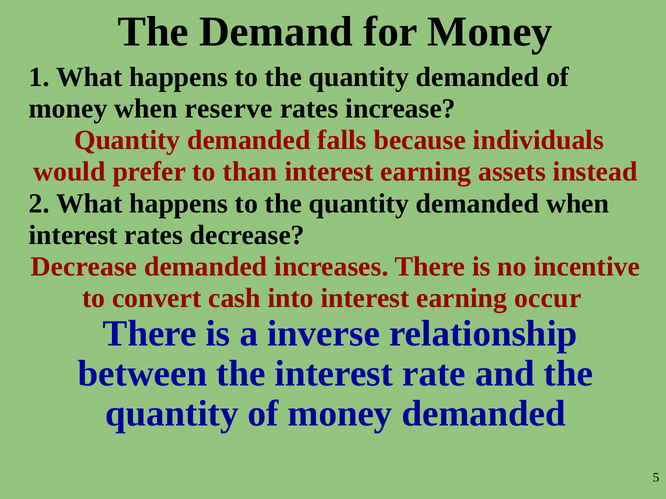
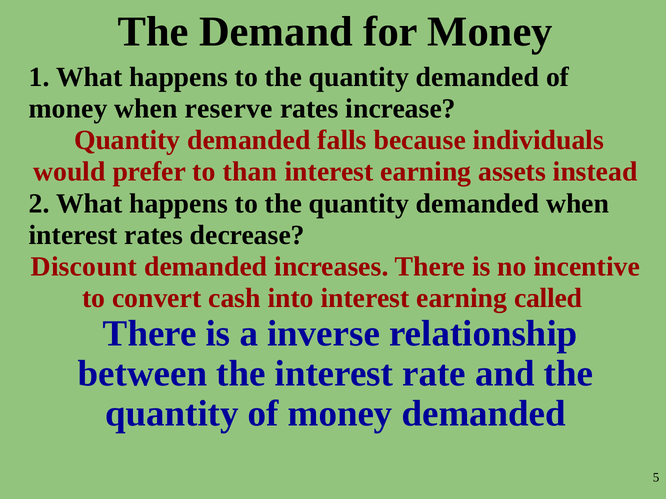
Decrease: Decrease -> Discount (84, 267)
occur: occur -> called (548, 299)
